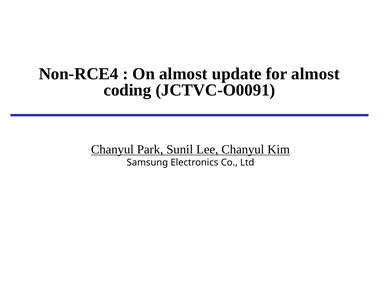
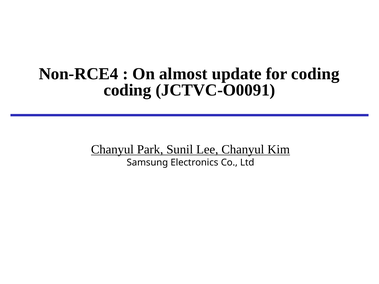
for almost: almost -> coding (315, 74)
